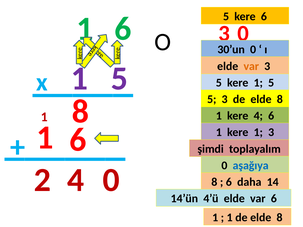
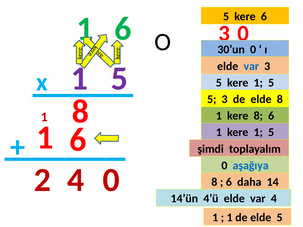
var colour: orange -> blue (251, 66)
kere 4: 4 -> 8 (258, 116)
1 kere 1 3: 3 -> 5 (271, 132)
var 6: 6 -> 4 (274, 199)
1 de elde 8: 8 -> 5 (280, 218)
